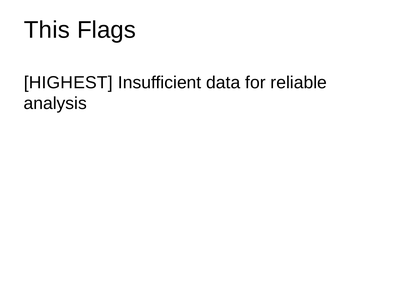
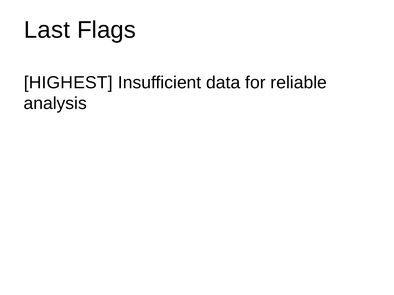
This: This -> Last (47, 30)
